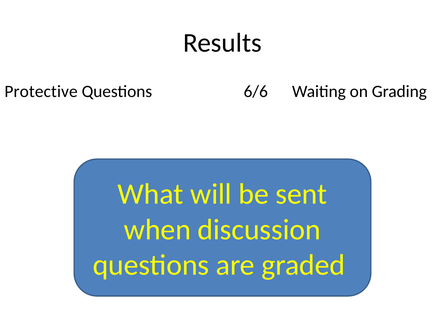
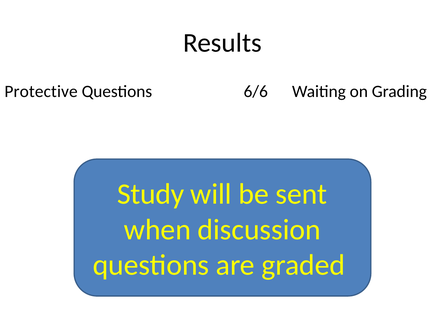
What: What -> Study (151, 195)
